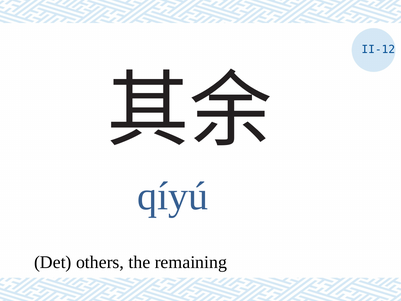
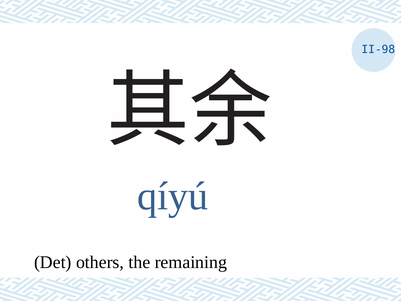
II-12: II-12 -> II-98 (378, 50)
